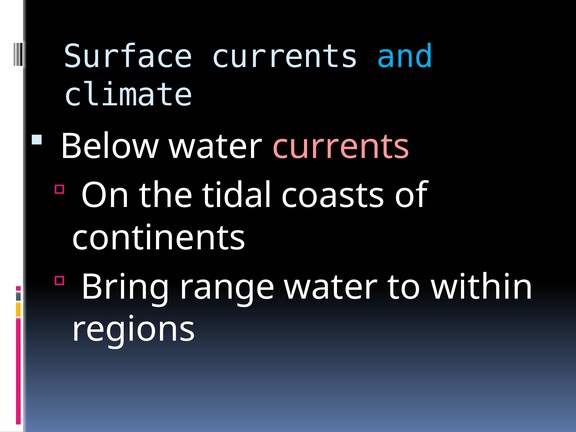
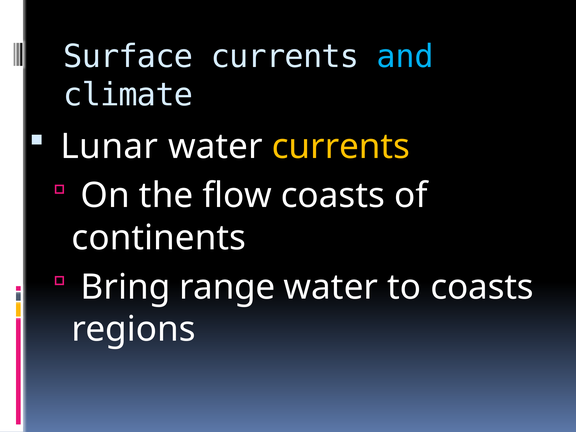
Below: Below -> Lunar (109, 146)
currents colour: pink -> yellow (341, 146)
tidal: tidal -> flow (237, 196)
to within: within -> coasts (482, 287)
